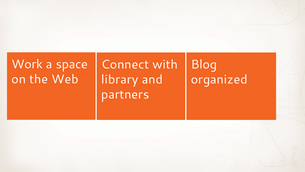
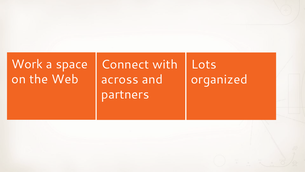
Blog: Blog -> Lots (204, 64)
library: library -> across (120, 79)
